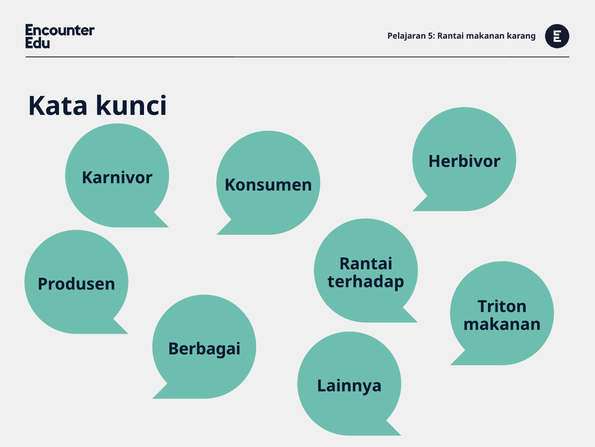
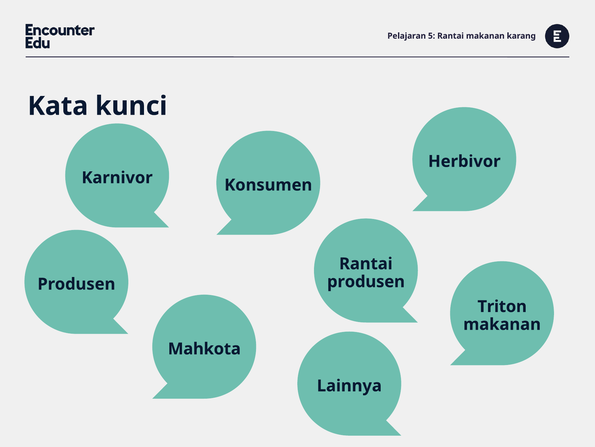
terhadap: terhadap -> produsen (366, 281)
Berbagai: Berbagai -> Mahkota (204, 348)
